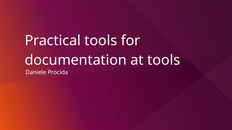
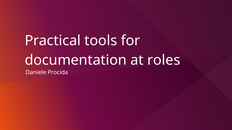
at tools: tools -> roles (164, 60)
